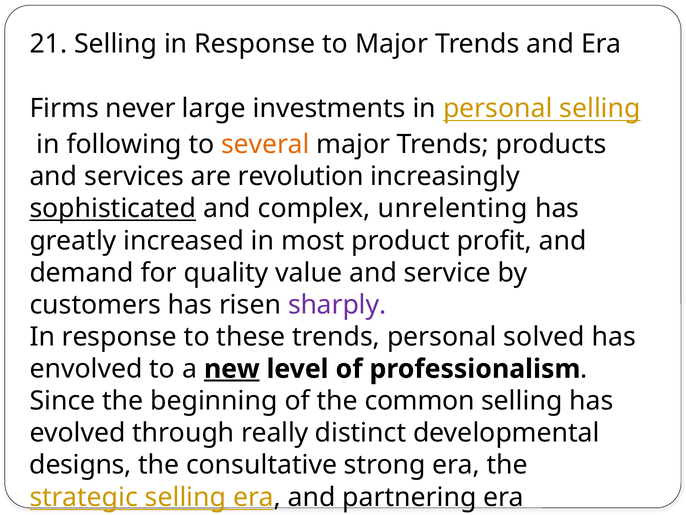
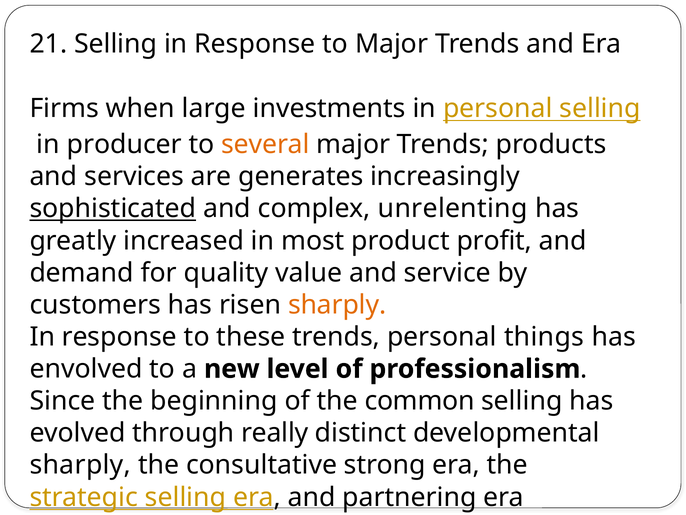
never: never -> when (140, 108)
following: following -> producer (124, 144)
revolution: revolution -> generates (301, 176)
sharply colour: purple -> orange (337, 305)
solved: solved -> things (544, 337)
new underline: present -> none (232, 369)
designs: designs -> sharply (80, 465)
